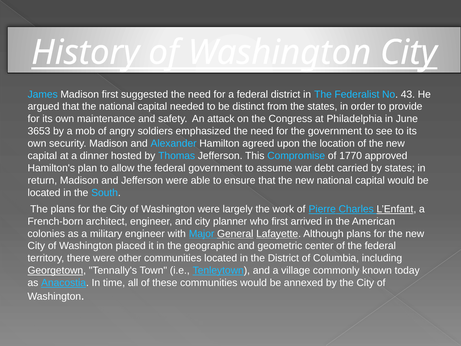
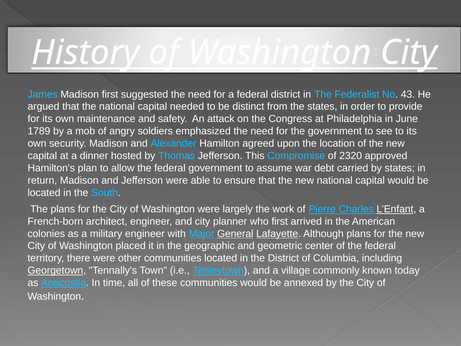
3653: 3653 -> 1789 (39, 131)
1770: 1770 -> 2320 (351, 156)
